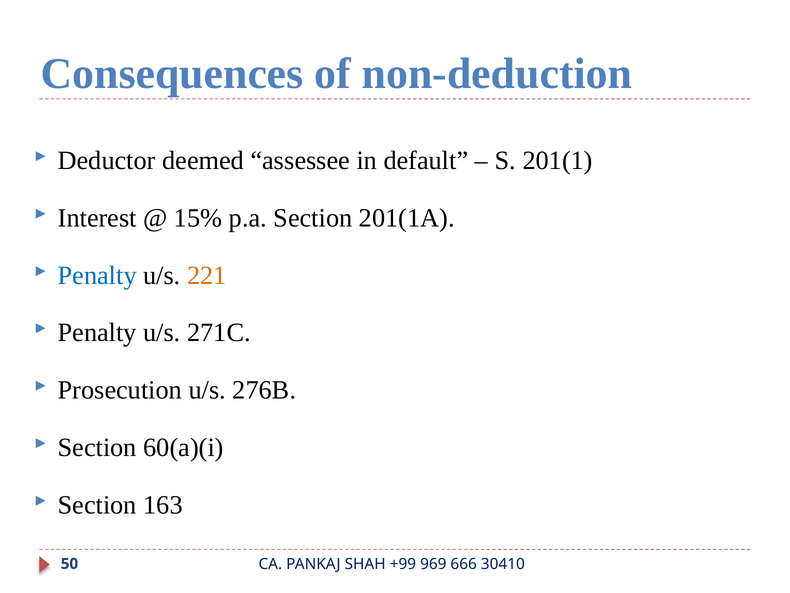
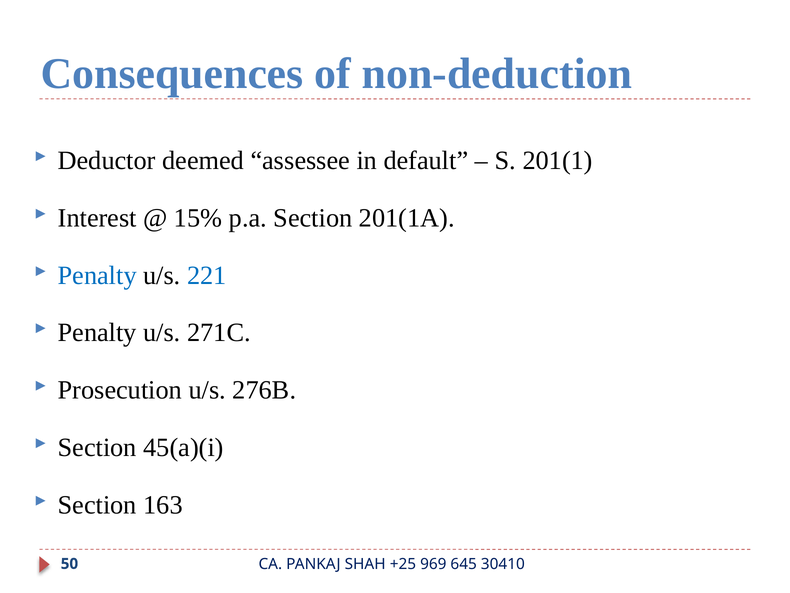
221 colour: orange -> blue (207, 275)
60(a)(i: 60(a)(i -> 45(a)(i (183, 447)
+99: +99 -> +25 (403, 563)
666: 666 -> 645 (464, 563)
